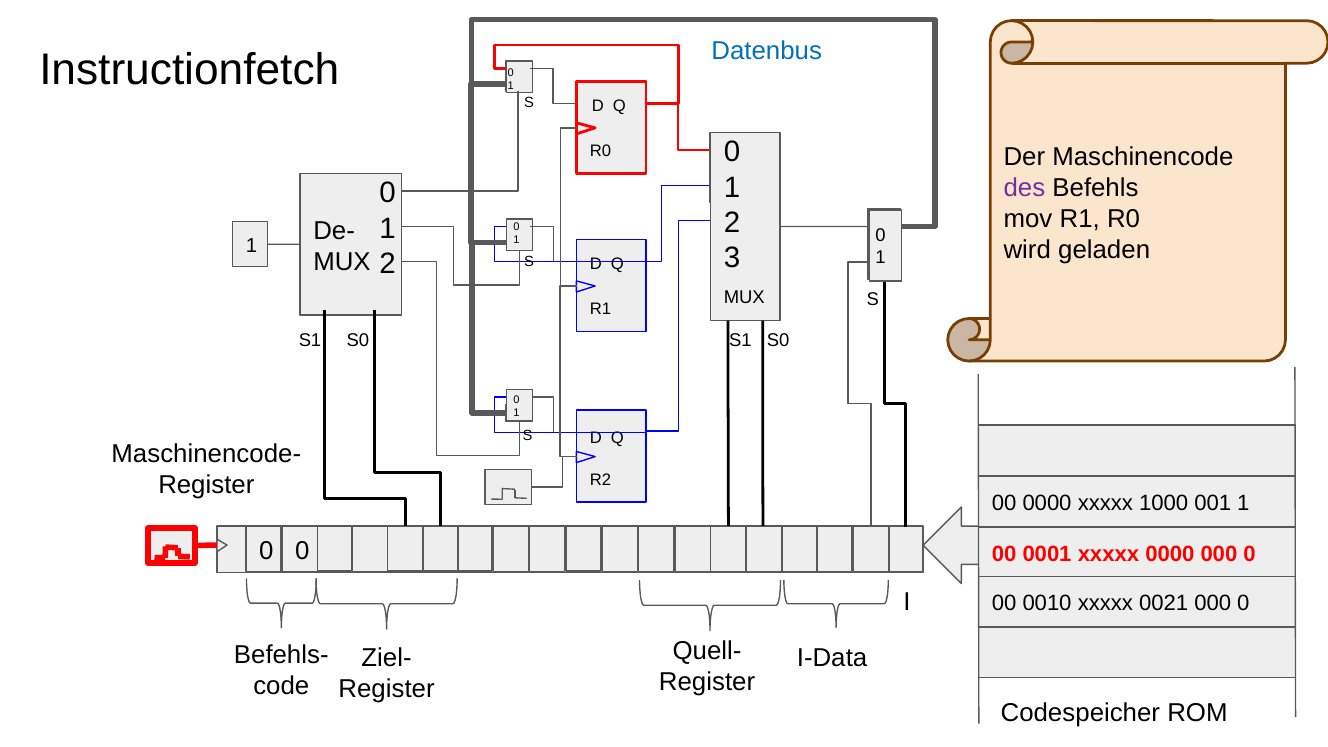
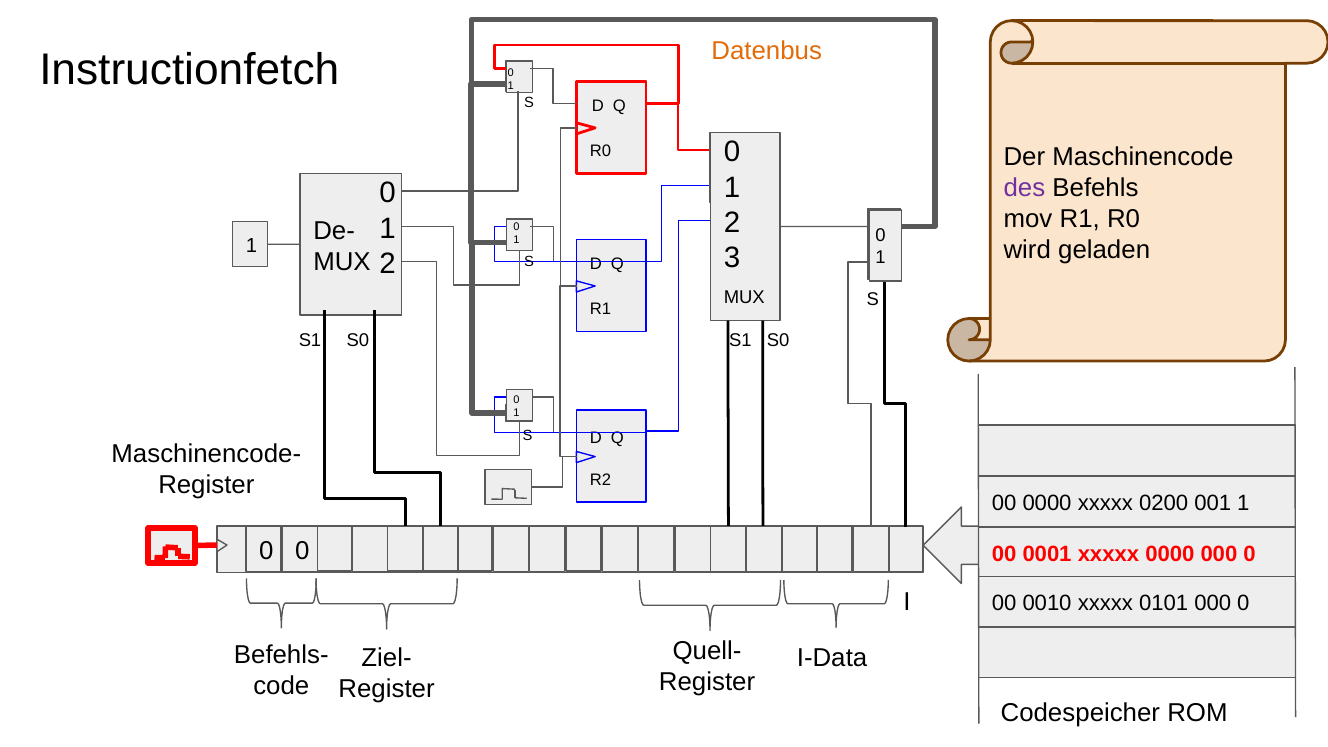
Datenbus colour: blue -> orange (767, 51)
1000: 1000 -> 0200 (1164, 503)
0021: 0021 -> 0101 (1164, 603)
